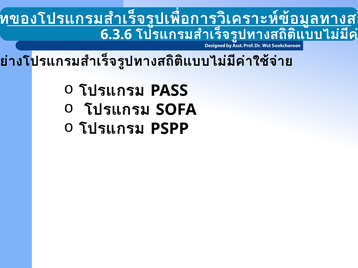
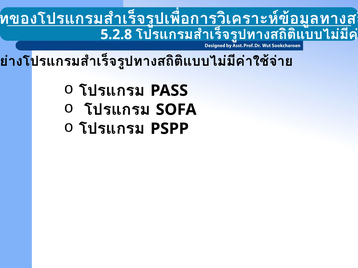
6.3.6: 6.3.6 -> 5.2.8 (116, 35)
